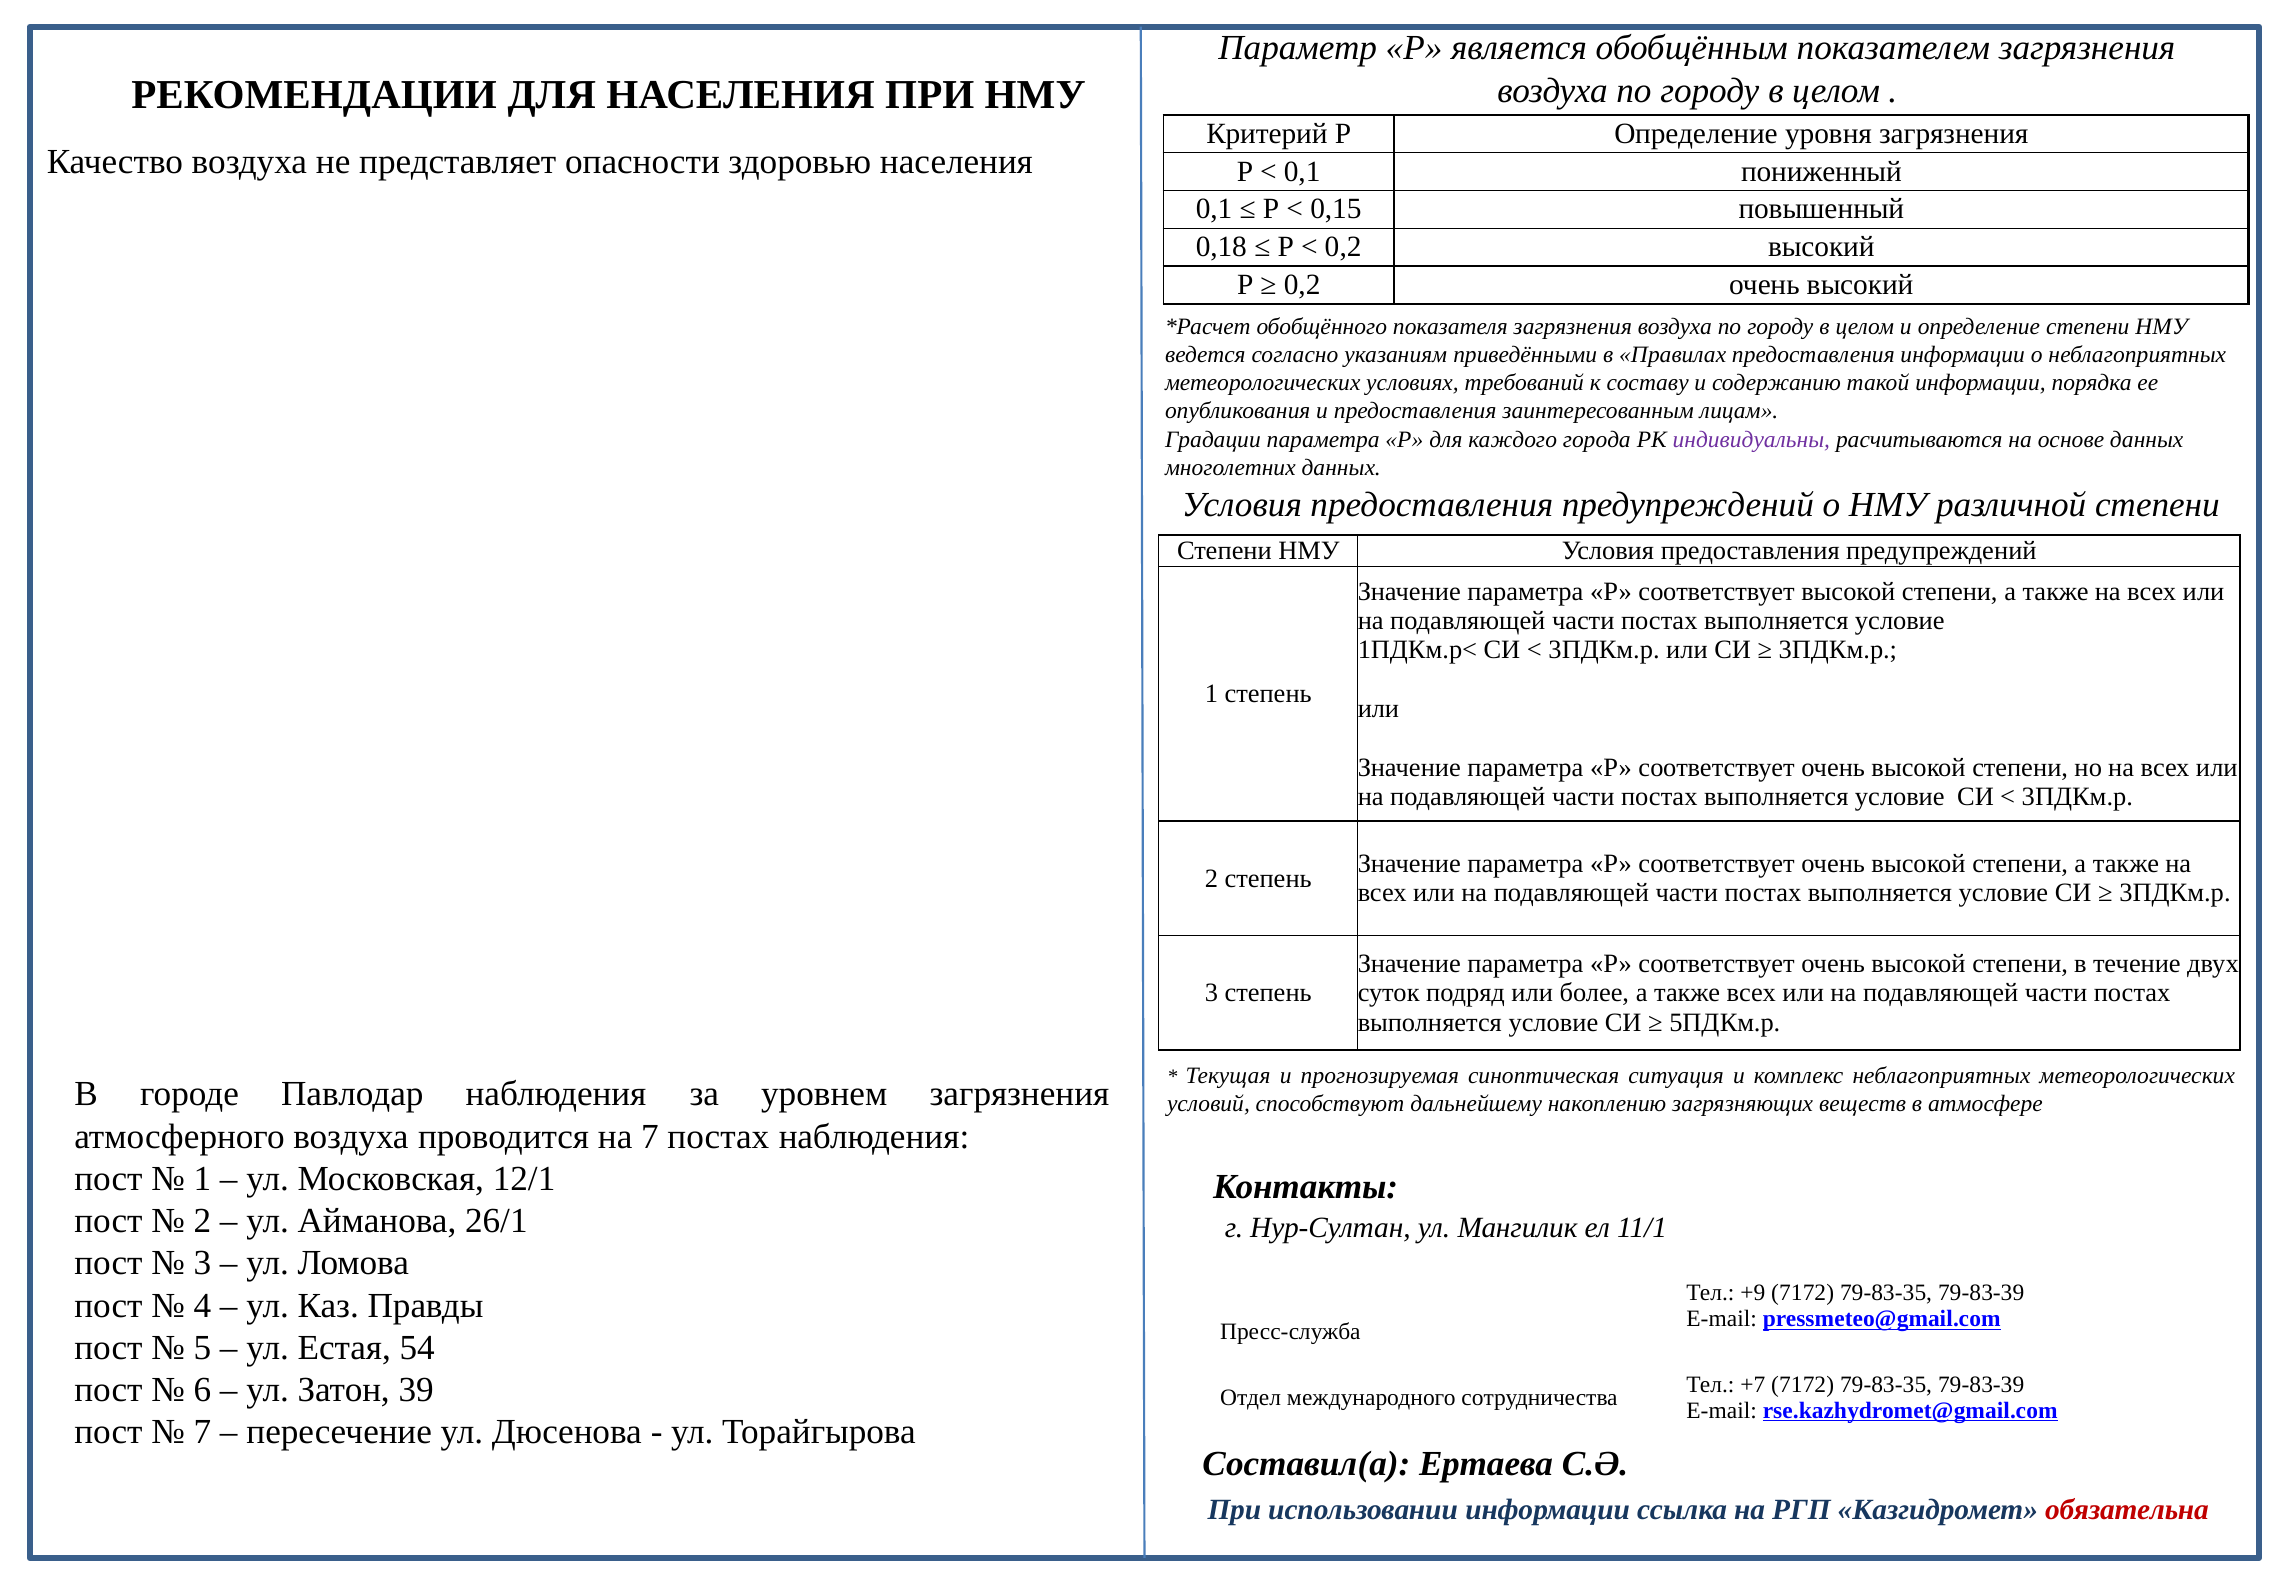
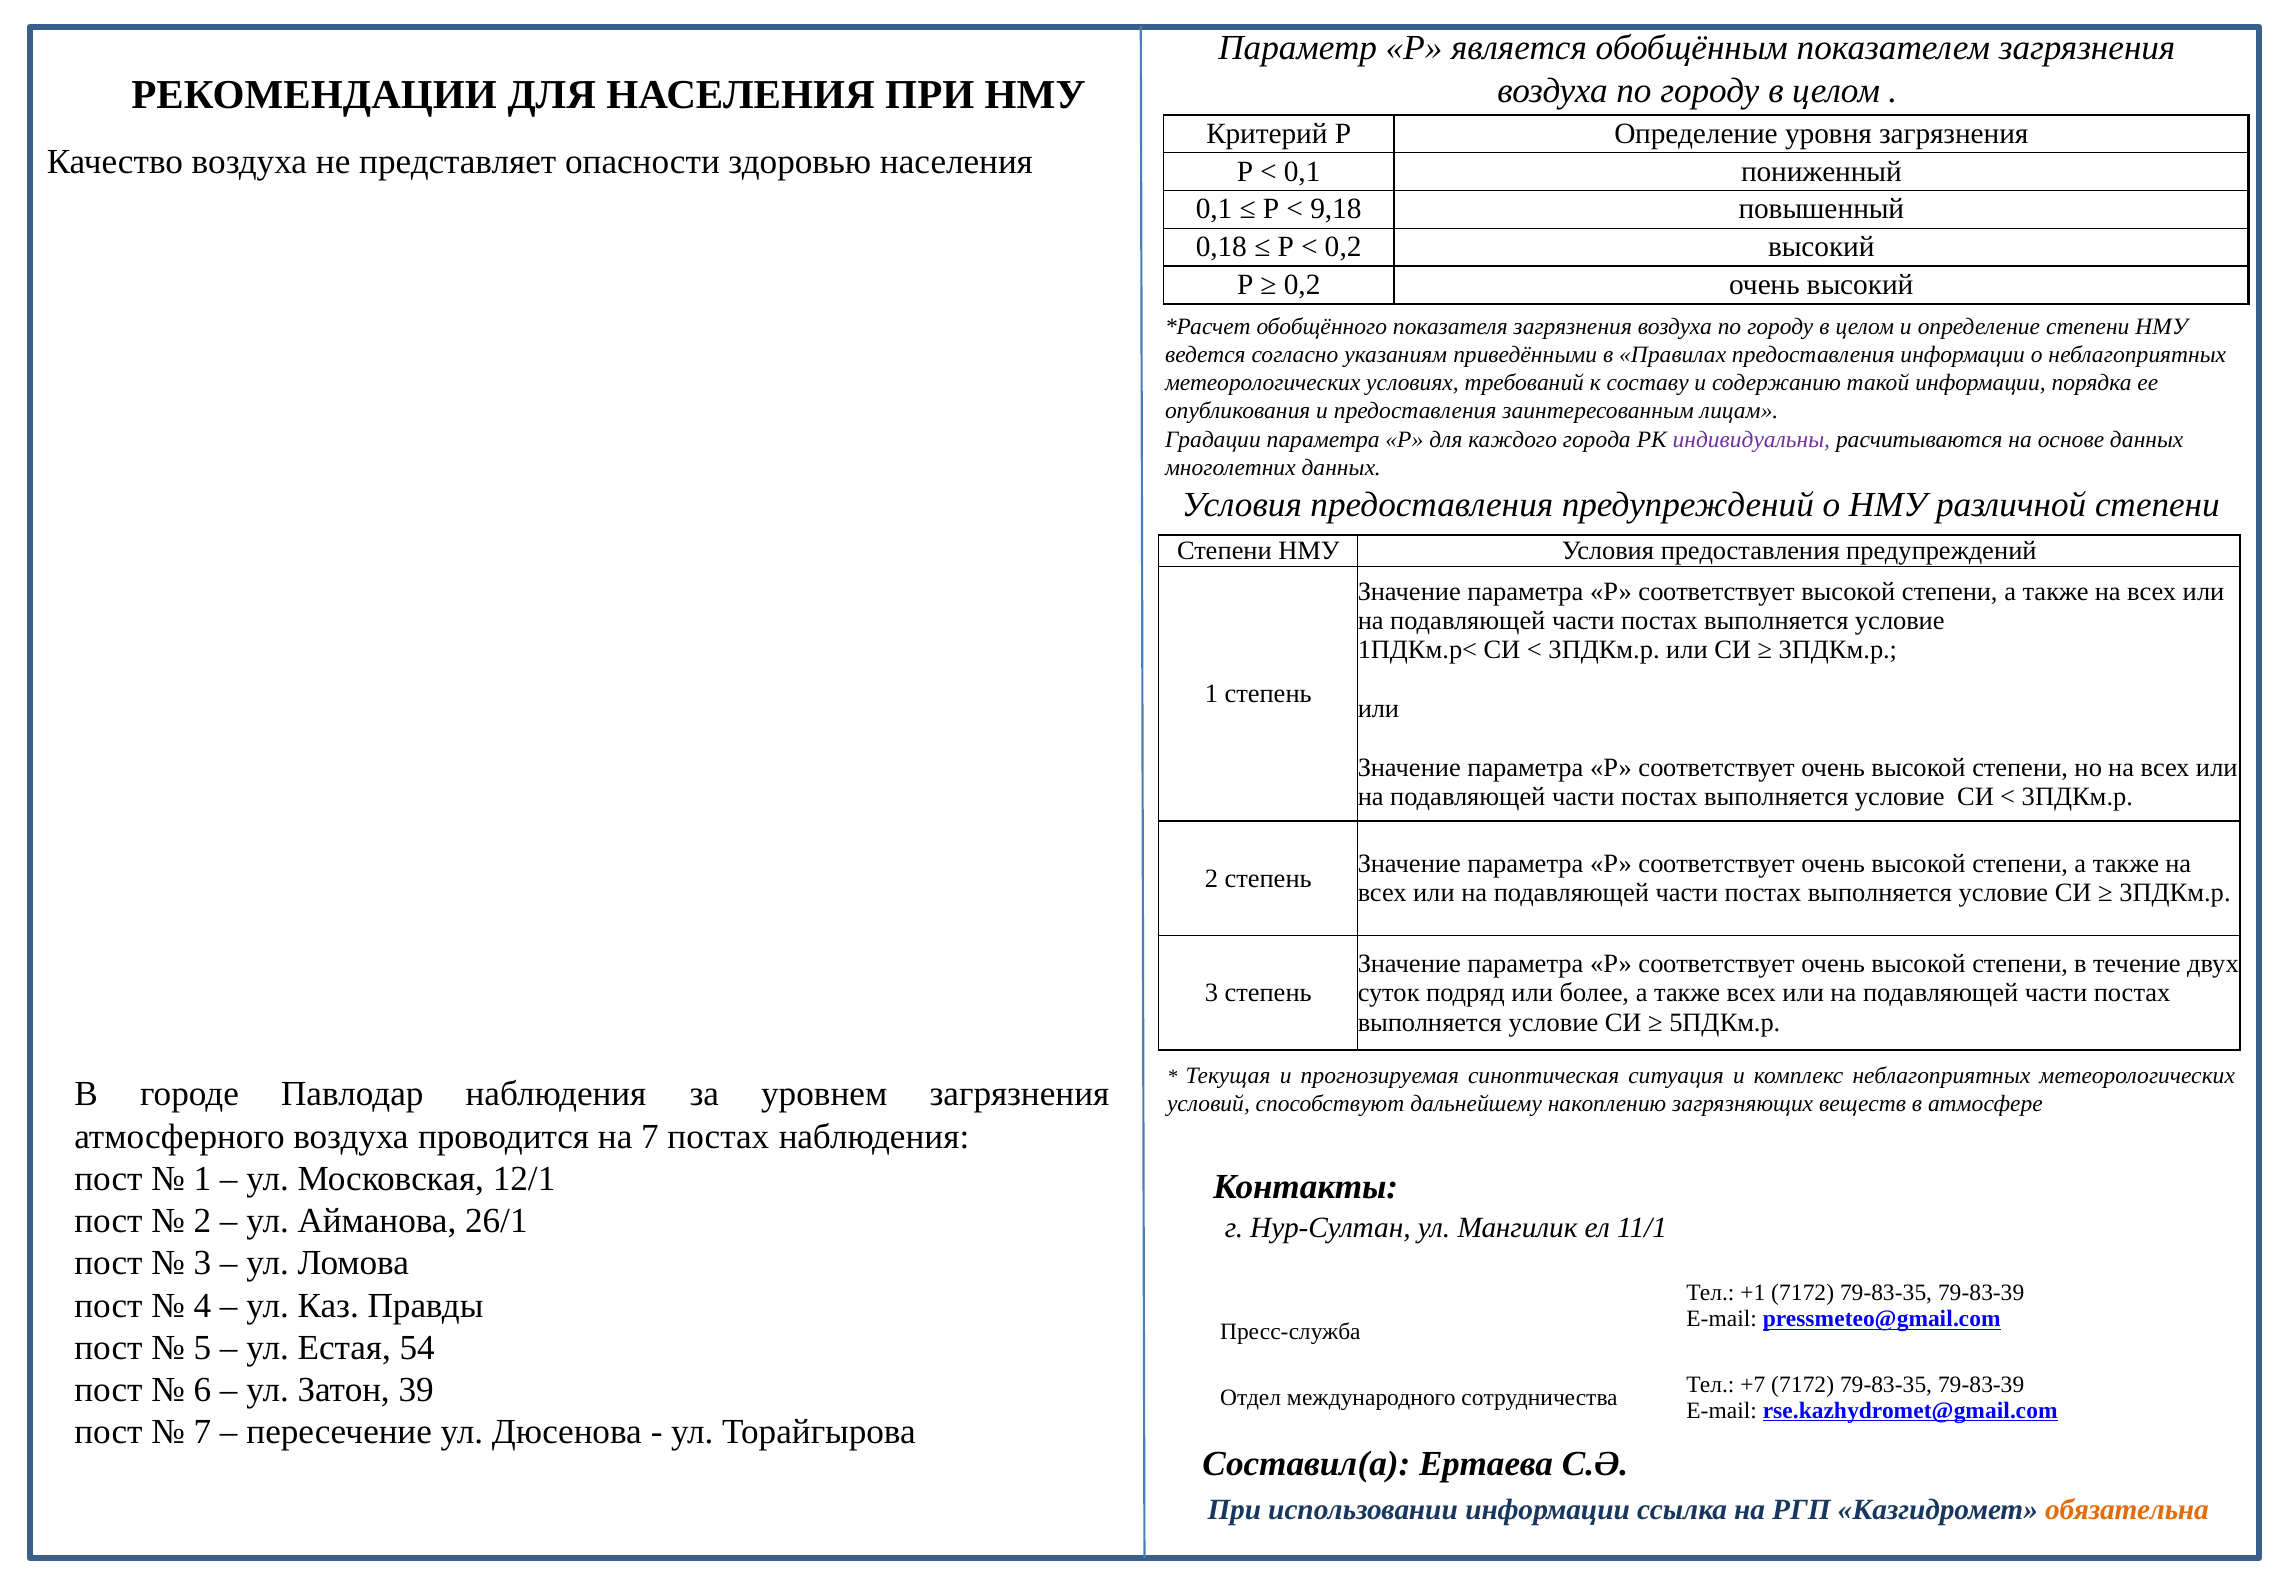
0,15: 0,15 -> 9,18 (1336, 209)
+9: +9 -> +1 (1753, 1293)
обязательна colour: red -> orange (2127, 1509)
